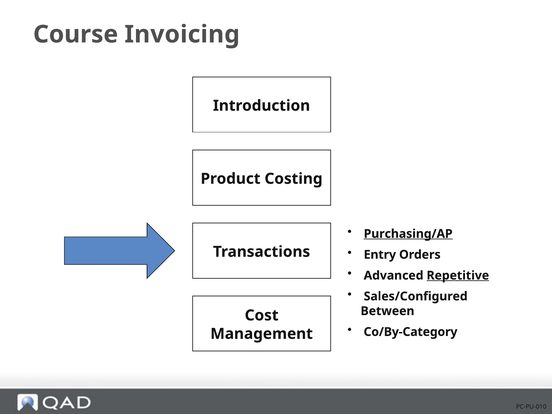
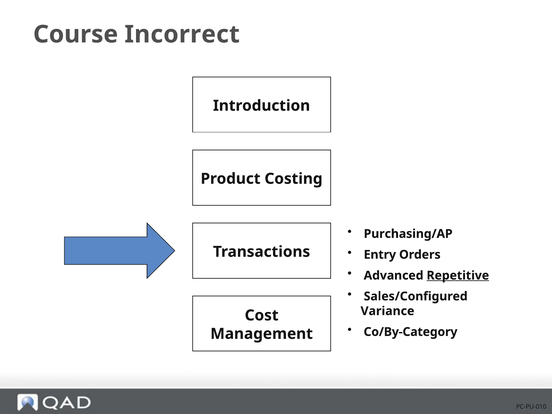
Invoicing: Invoicing -> Incorrect (182, 34)
Purchasing/AP underline: present -> none (408, 234)
Between: Between -> Variance (387, 311)
